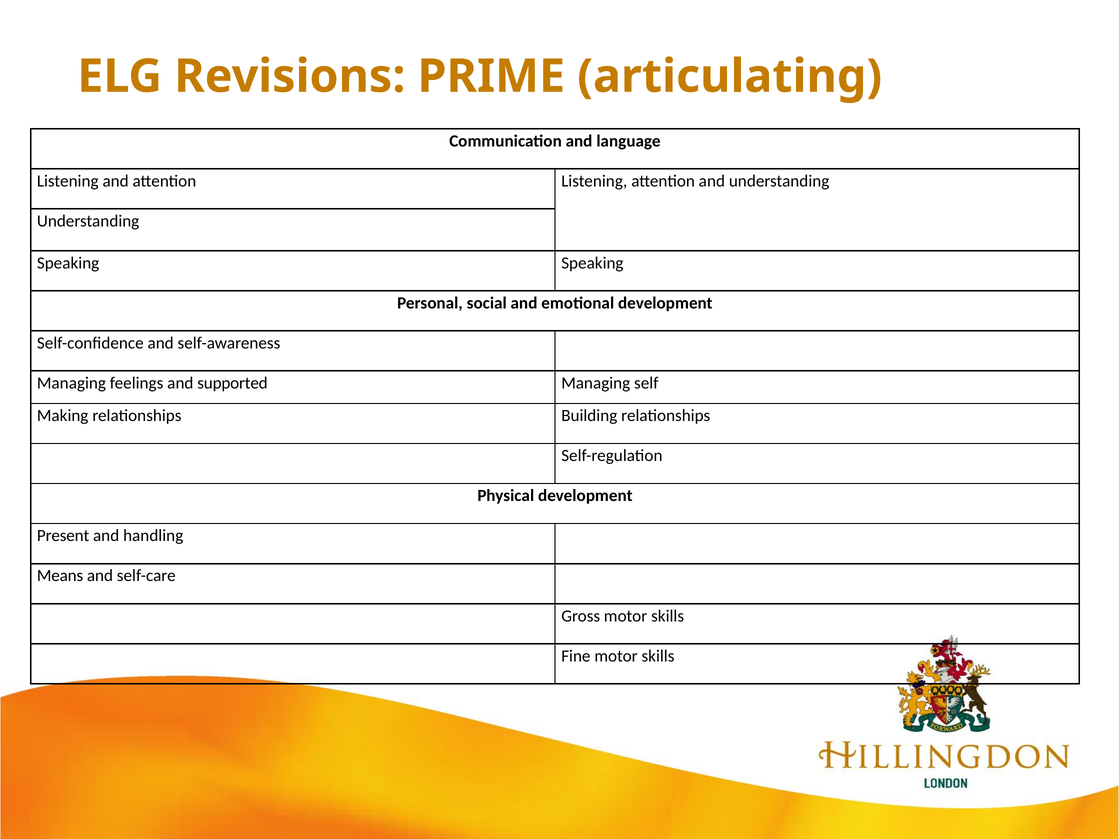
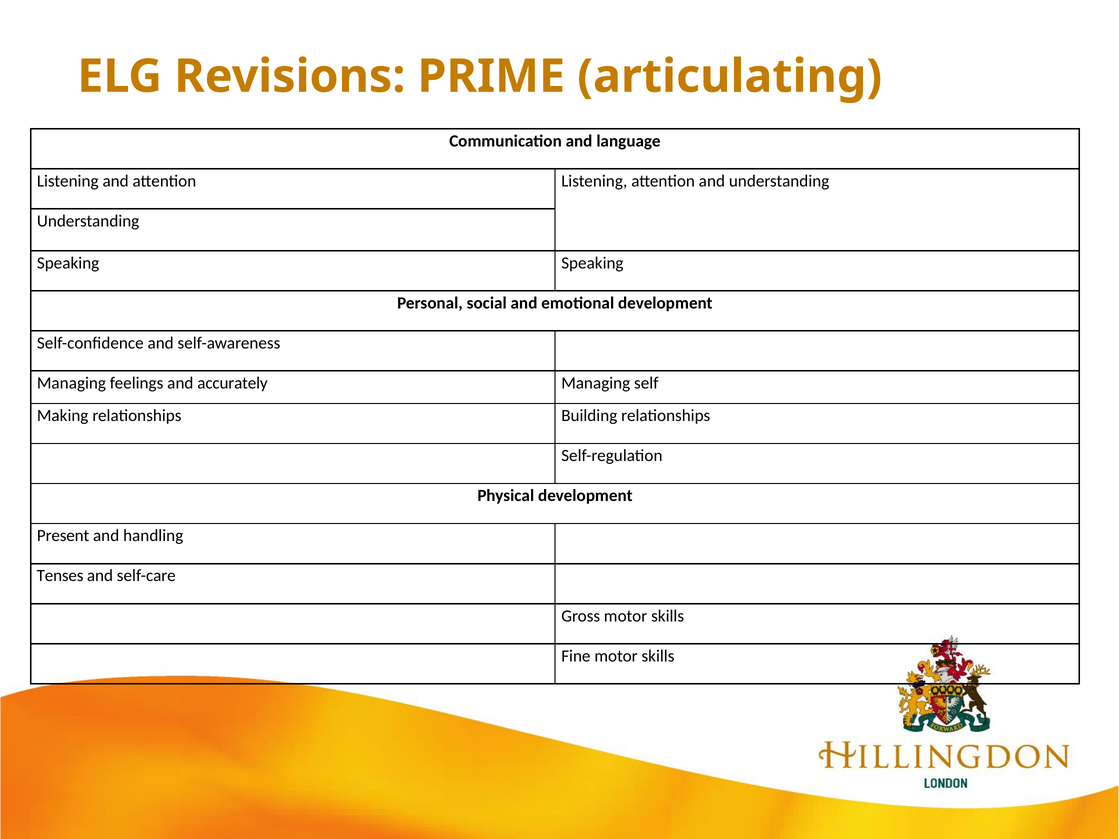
supported: supported -> accurately (232, 383)
Means: Means -> Tenses (60, 576)
